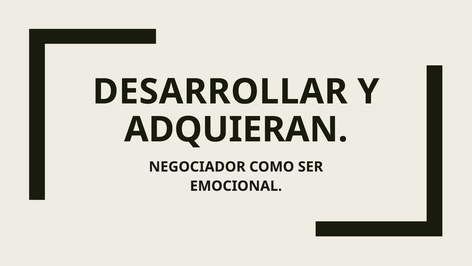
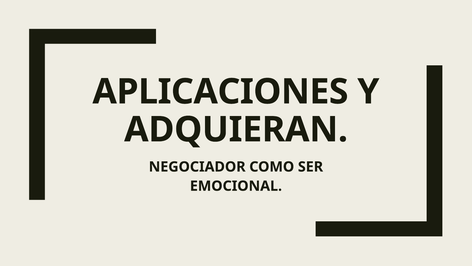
DESARROLLAR: DESARROLLAR -> APLICACIONES (220, 92)
